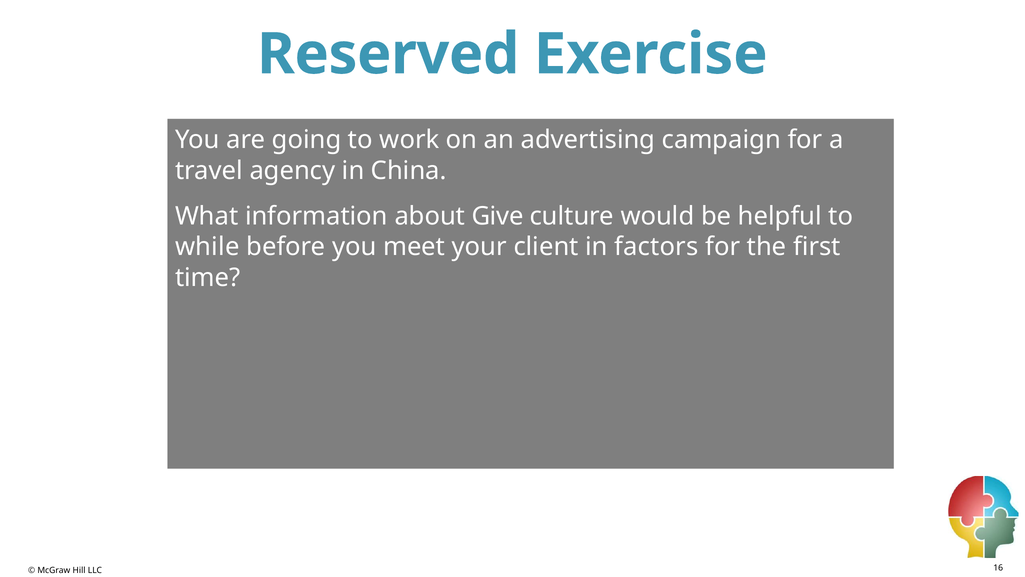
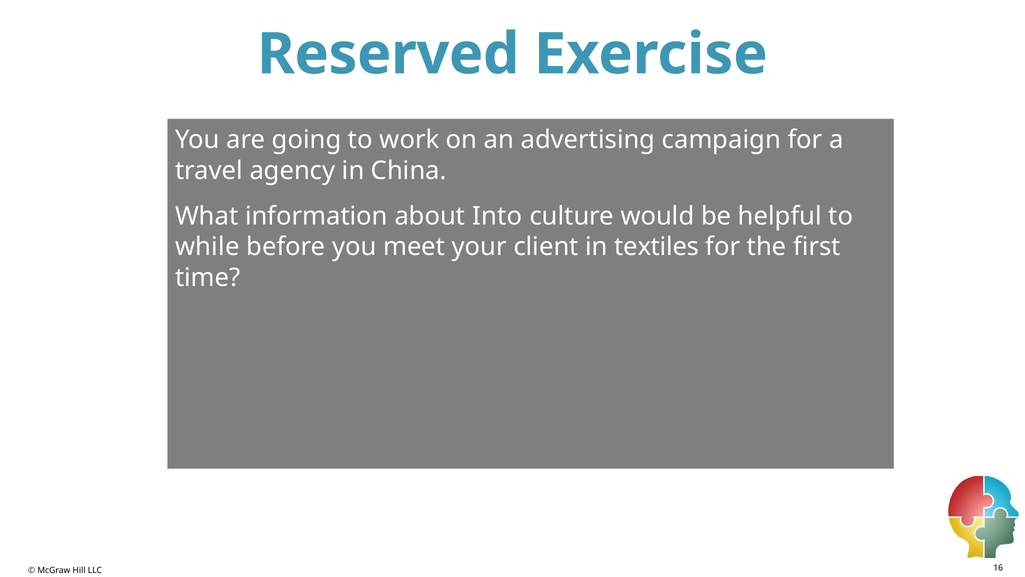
Give: Give -> Into (497, 216)
factors: factors -> textiles (657, 247)
